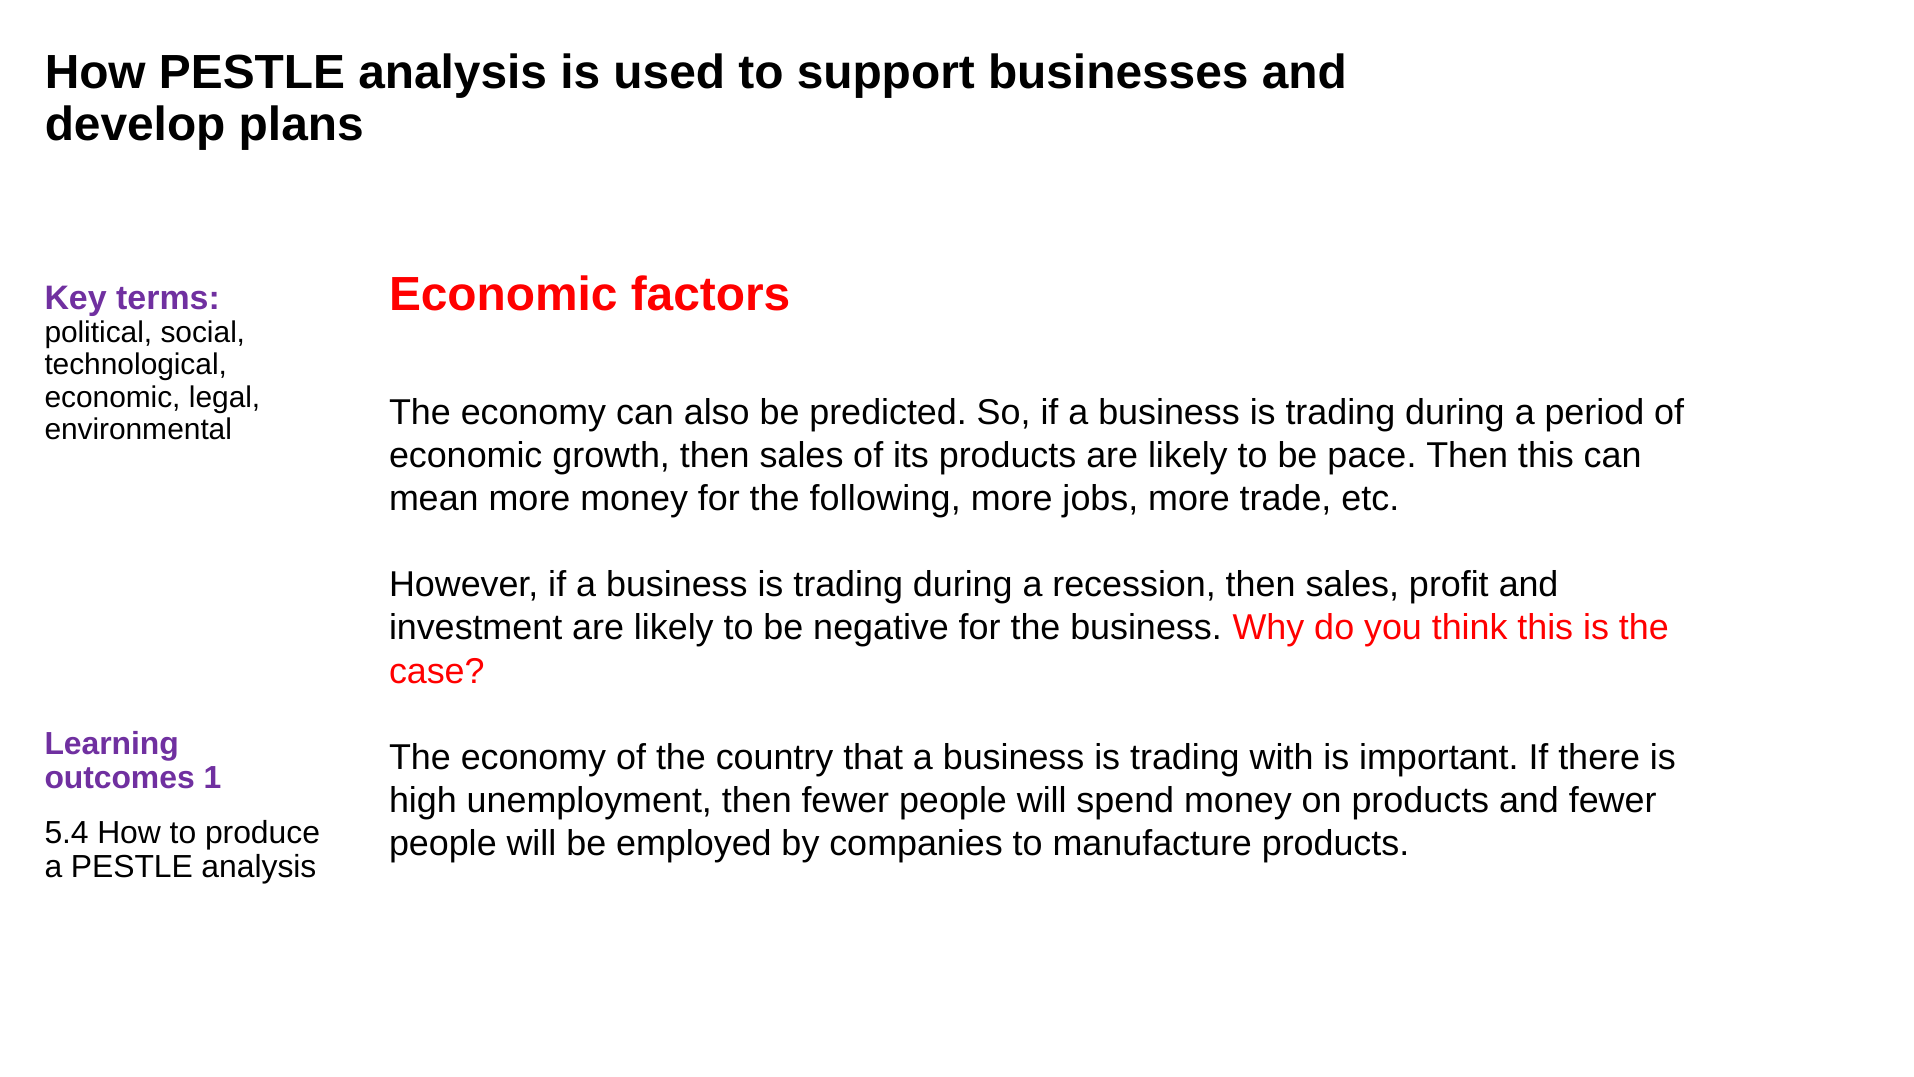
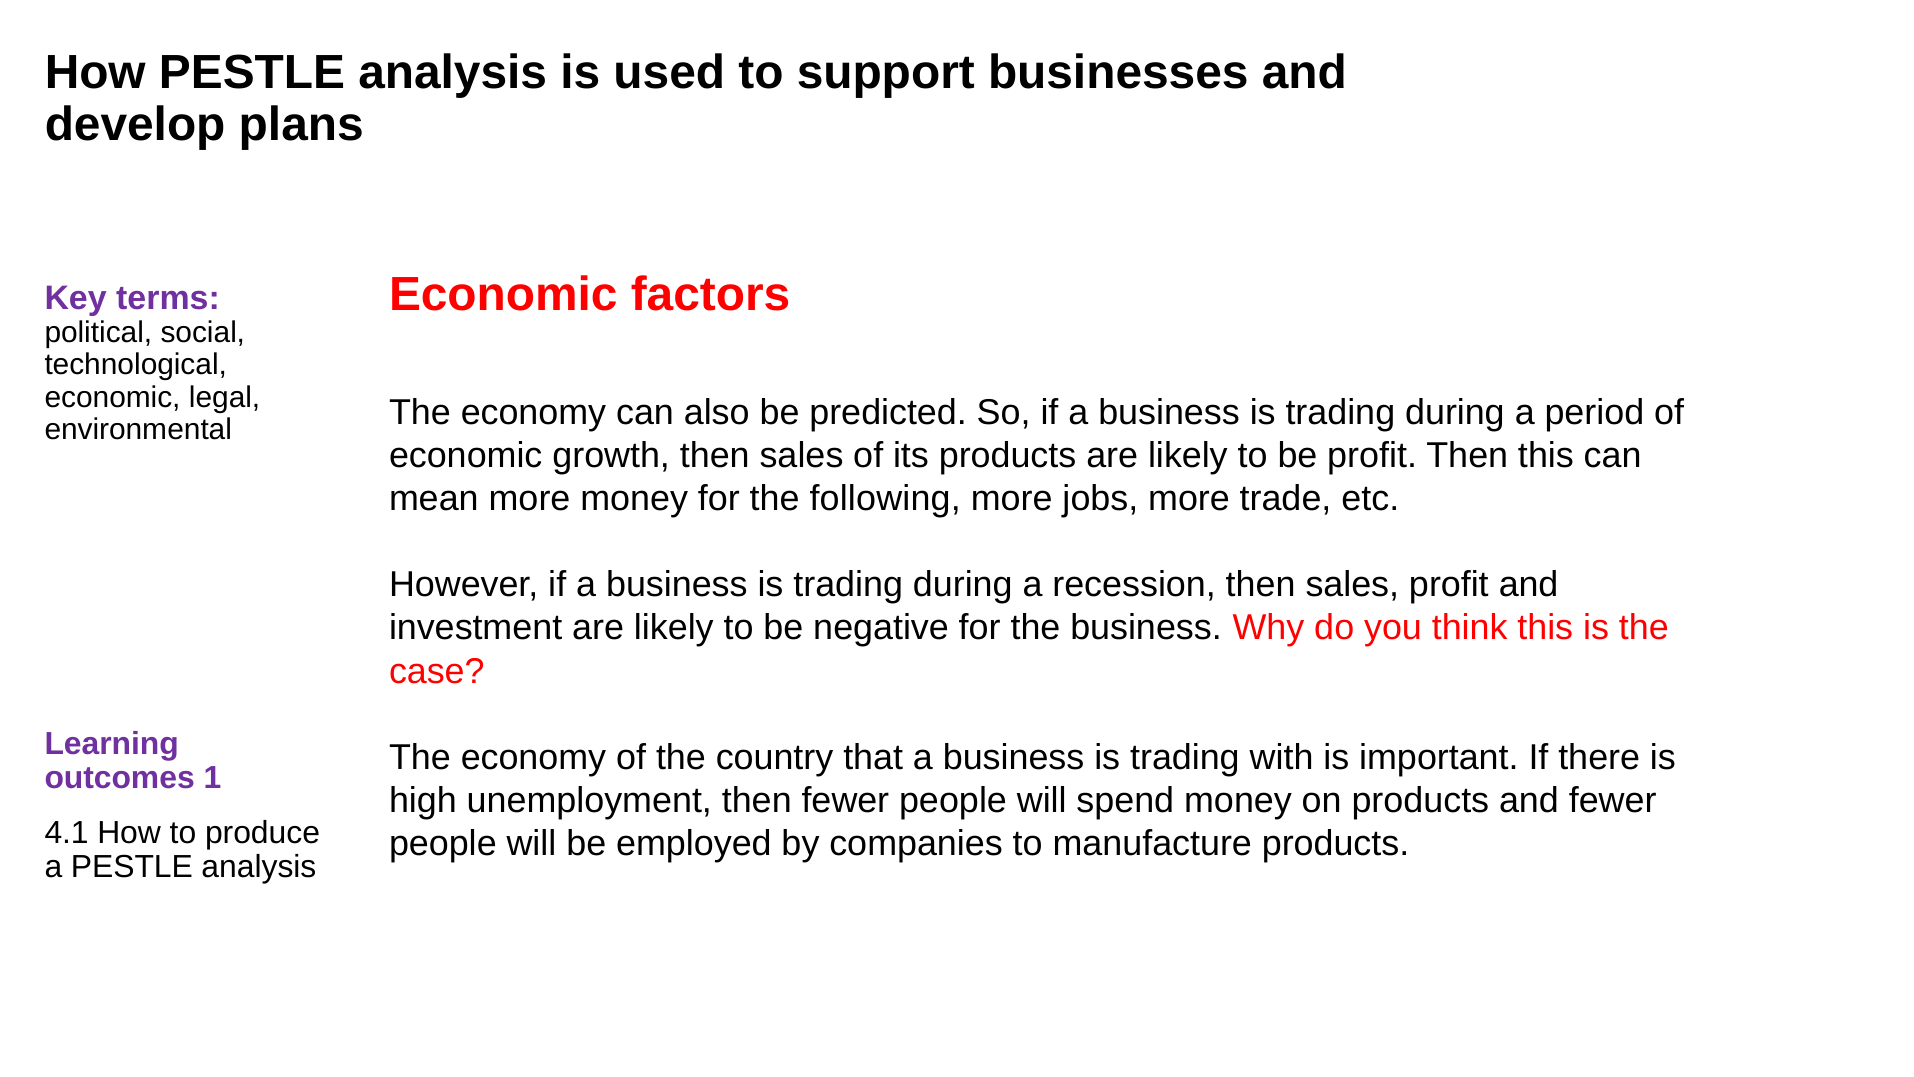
be pace: pace -> profit (1372, 456)
5.4: 5.4 -> 4.1 (67, 832)
